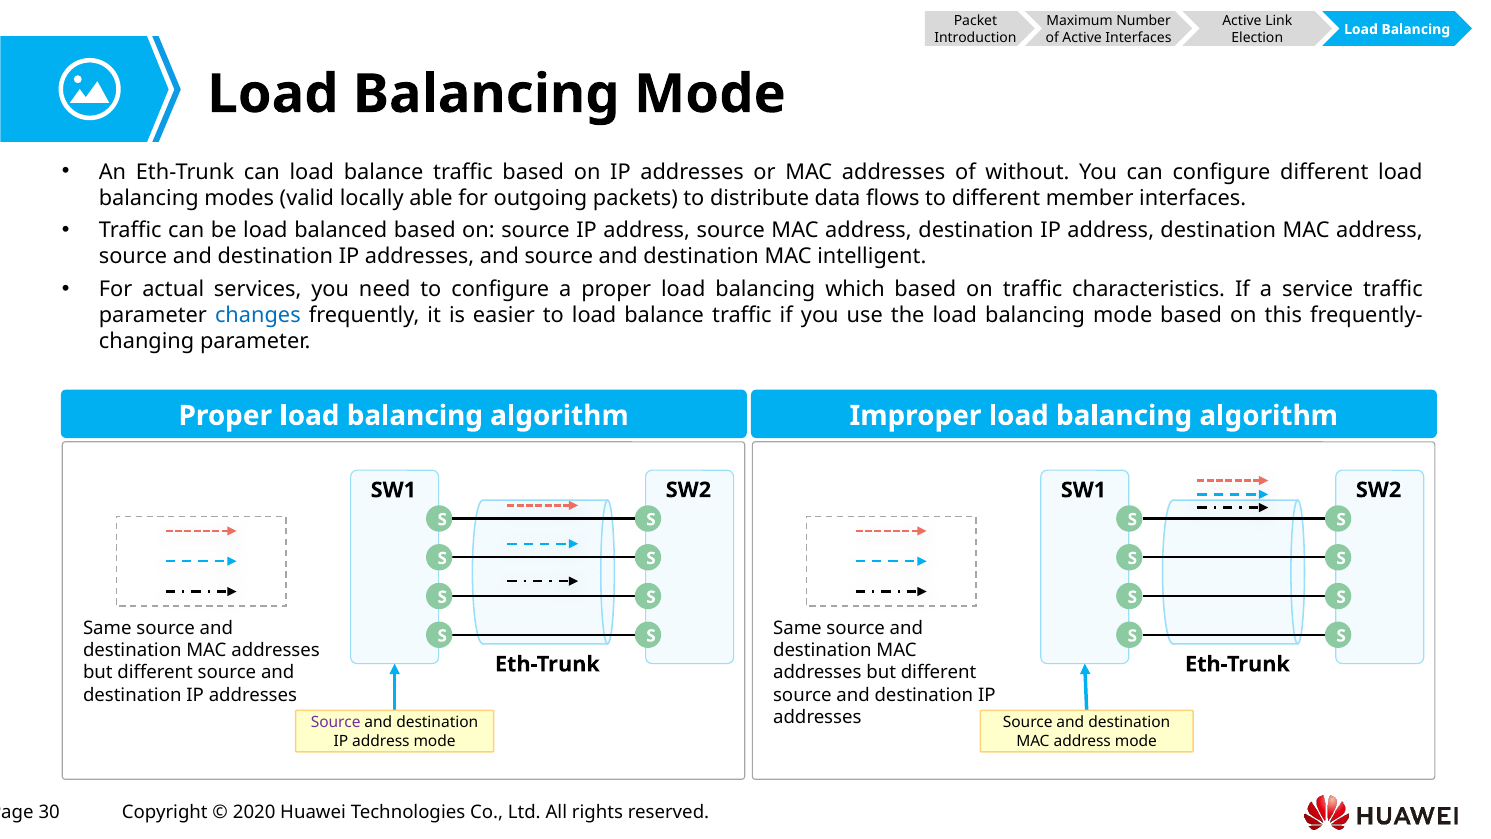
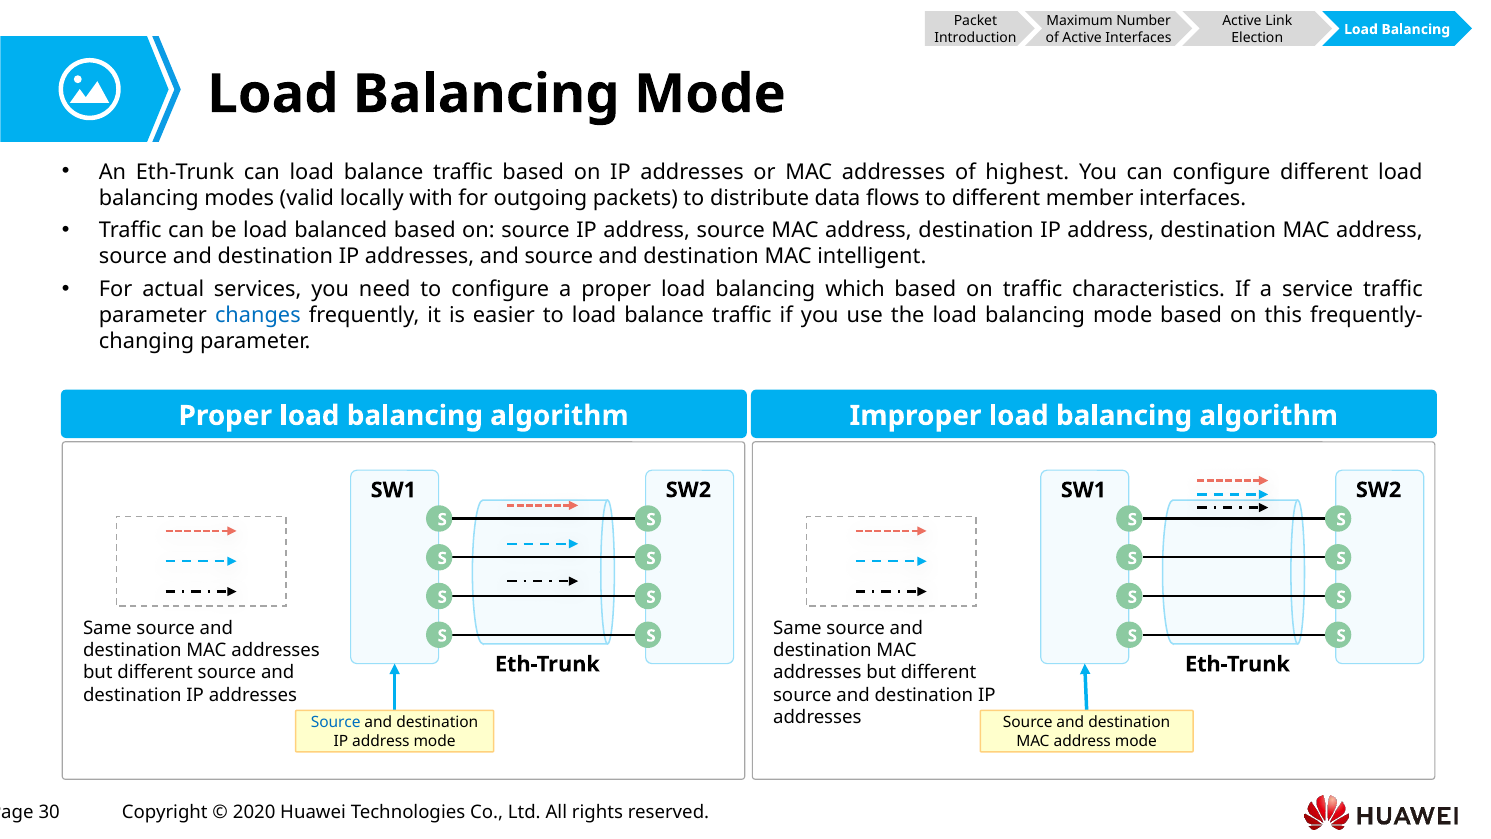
without: without -> highest (1027, 172)
able: able -> with (431, 198)
Source colour: purple -> blue (336, 723)
